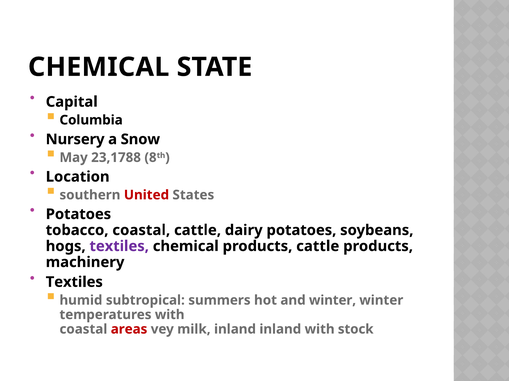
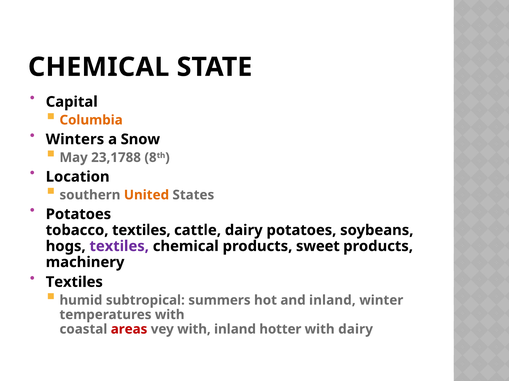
Columbia colour: black -> orange (91, 120)
Nursery: Nursery -> Winters (75, 140)
United colour: red -> orange (146, 195)
tobacco coastal: coastal -> textiles (141, 231)
products cattle: cattle -> sweet (318, 247)
and winter: winter -> inland (332, 301)
vey milk: milk -> with (194, 330)
inland inland: inland -> hotter (280, 330)
with stock: stock -> dairy (356, 330)
